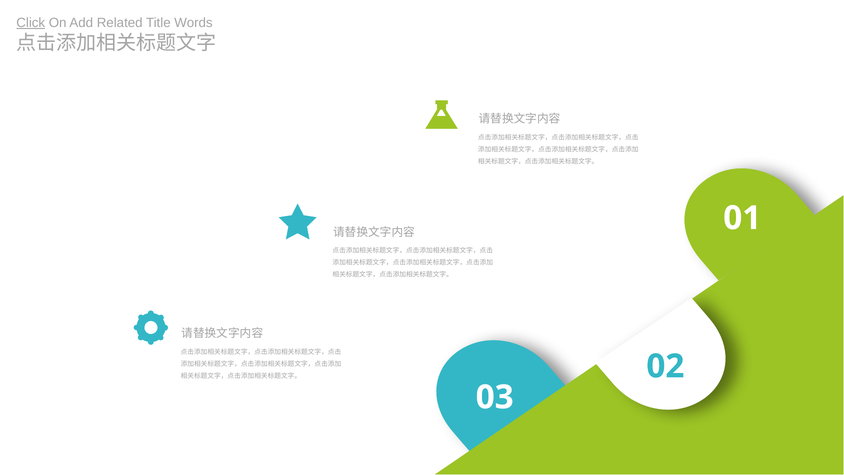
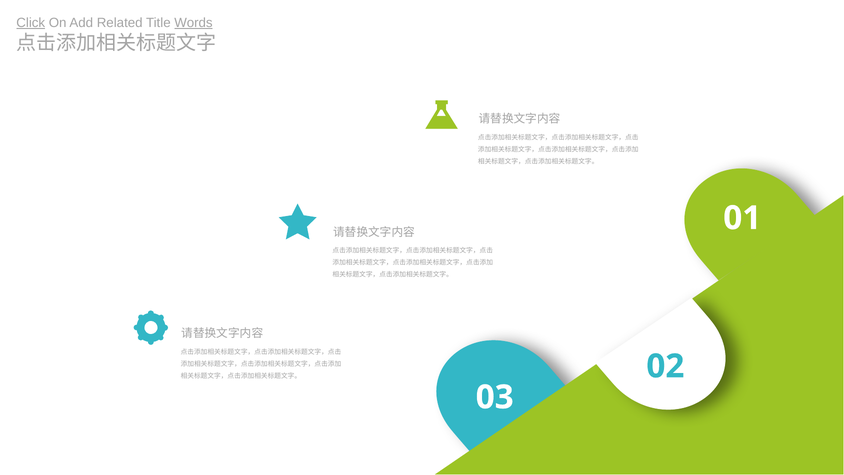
Words underline: none -> present (193, 23)
